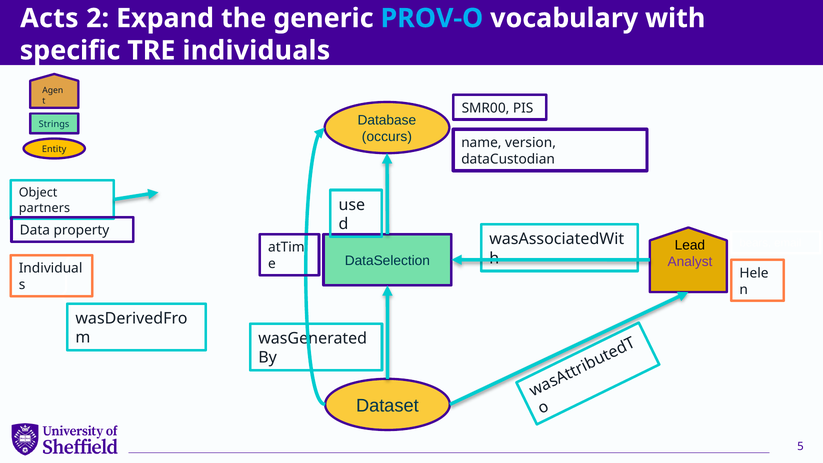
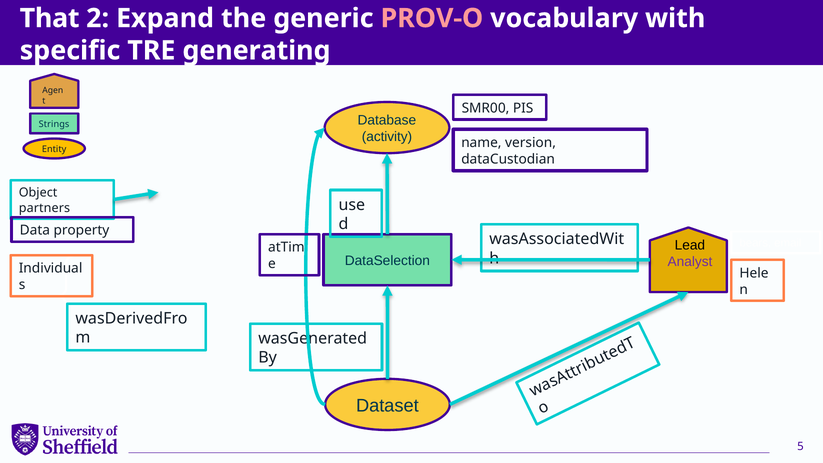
Acts: Acts -> That (50, 18)
PROV-O colour: light blue -> pink (432, 18)
individuals: individuals -> generating (256, 51)
occurs: occurs -> activity (387, 137)
